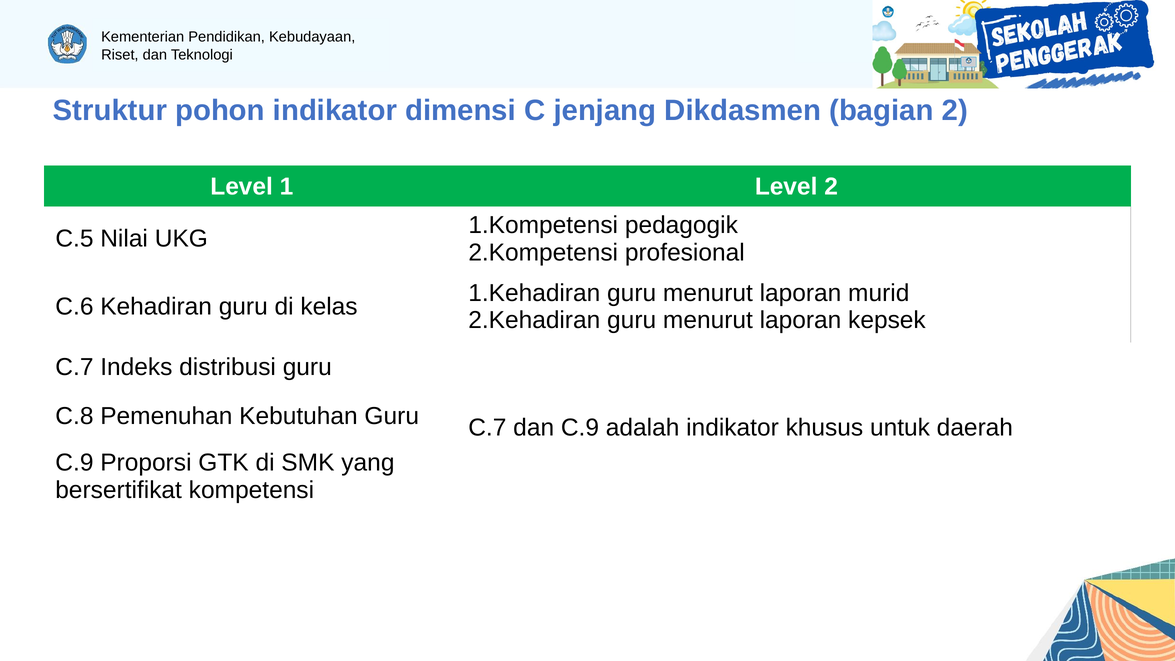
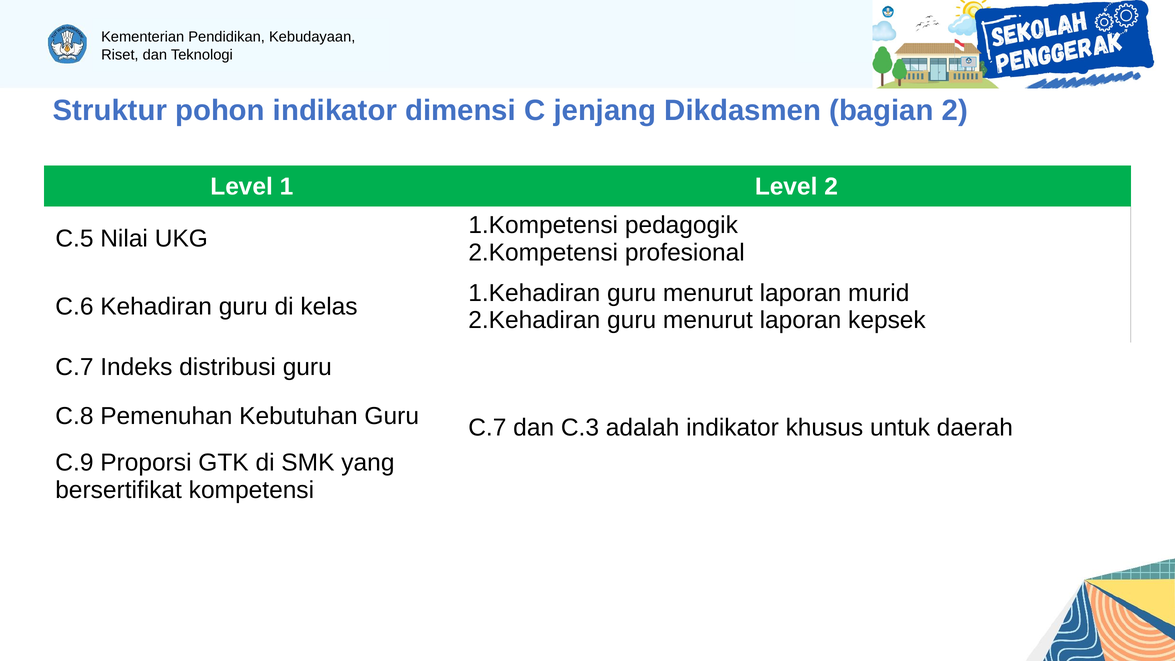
dan C.9: C.9 -> C.3 (580, 428)
